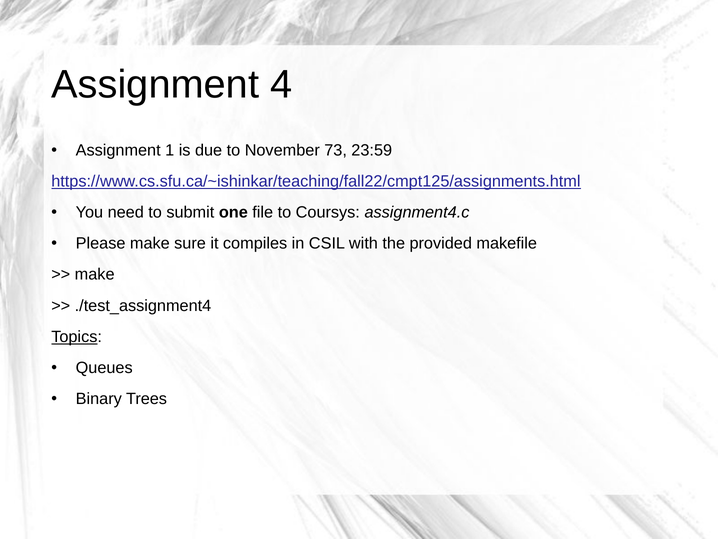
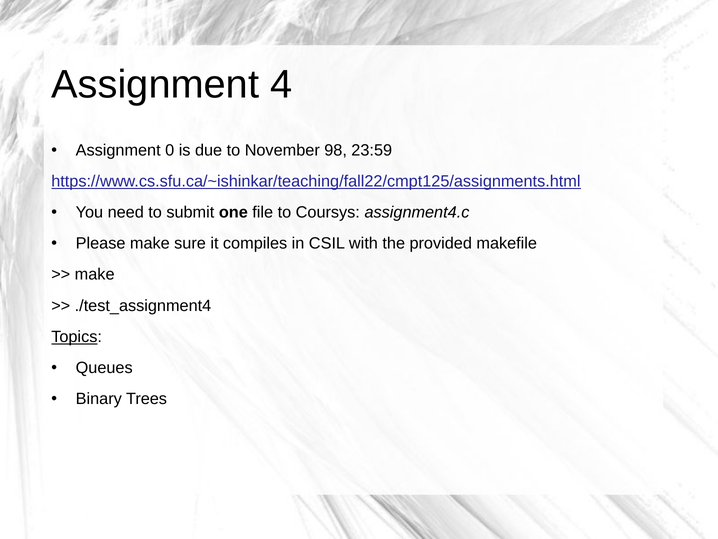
1: 1 -> 0 (170, 150)
73: 73 -> 98 (336, 150)
